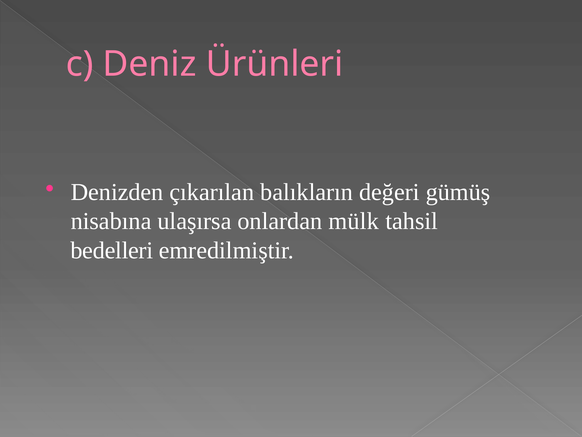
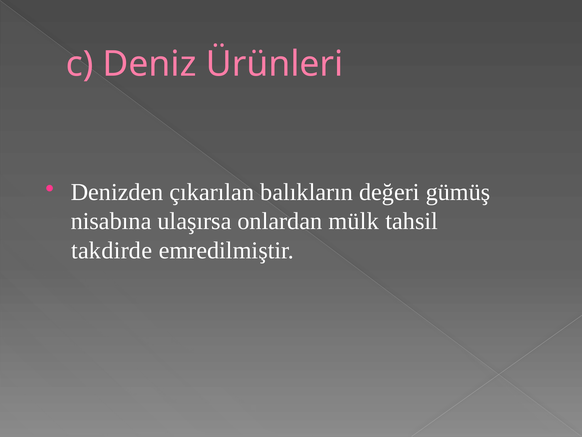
bedelleri: bedelleri -> takdirde (112, 250)
